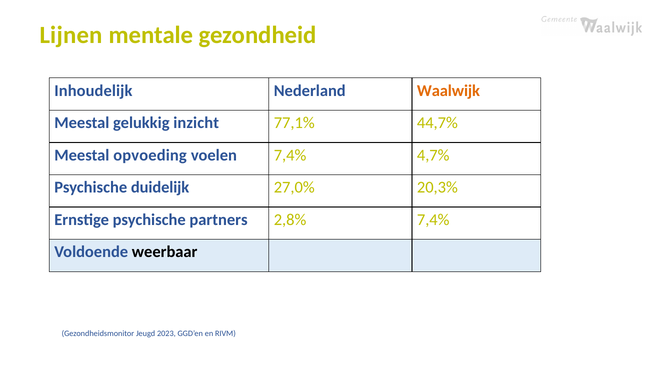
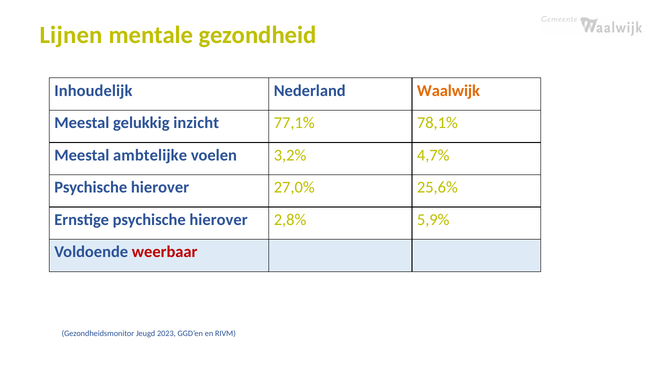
44,7%: 44,7% -> 78,1% (437, 123)
opvoeding: opvoeding -> ambtelijke (150, 155)
voelen 7,4%: 7,4% -> 3,2% (290, 155)
duidelijk: duidelijk -> hierover (160, 187)
20,3%: 20,3% -> 25,6% (437, 187)
Ernstige psychische partners: partners -> hierover (219, 220)
2,8% 7,4%: 7,4% -> 5,9% (433, 220)
weerbaar colour: black -> red (165, 252)
